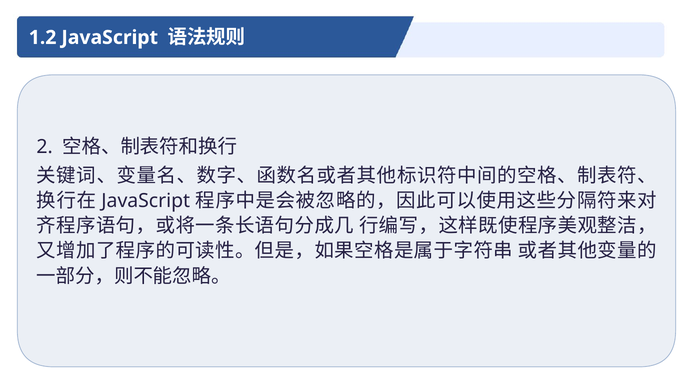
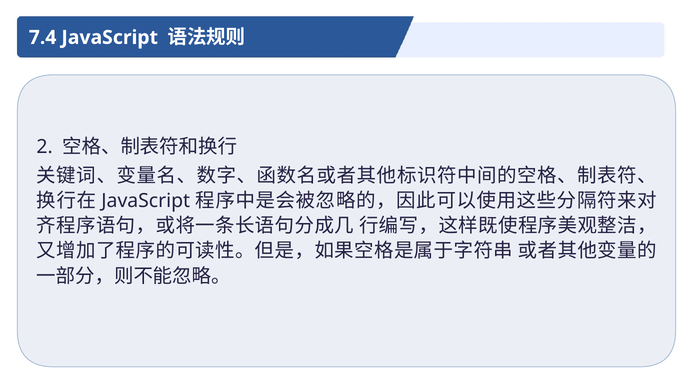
1.2: 1.2 -> 7.4 (43, 37)
